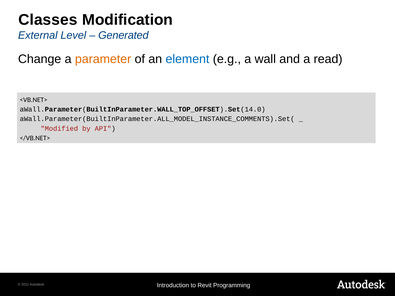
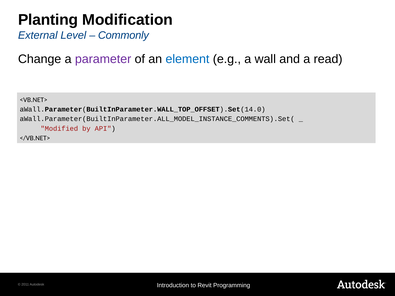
Classes: Classes -> Planting (48, 20)
Generated: Generated -> Commonly (123, 35)
parameter colour: orange -> purple (103, 59)
